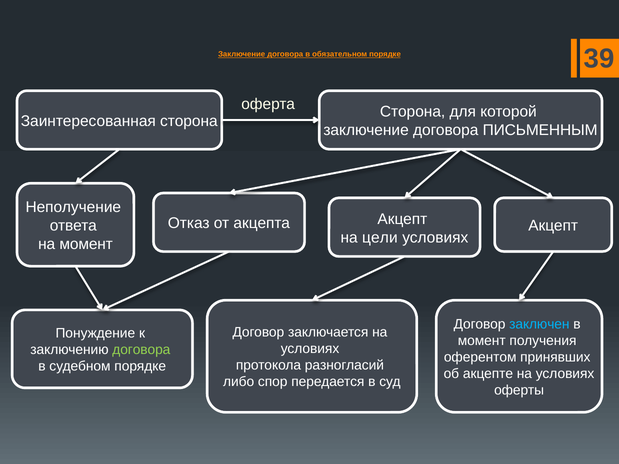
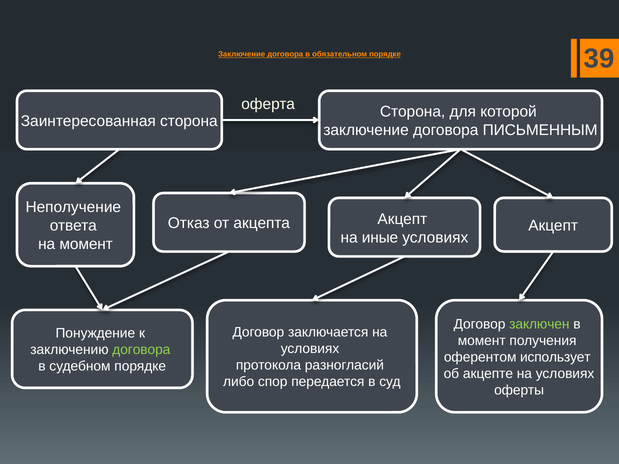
цели: цели -> иные (380, 238)
заключен colour: light blue -> light green (539, 324)
принявших: принявших -> использует (555, 357)
